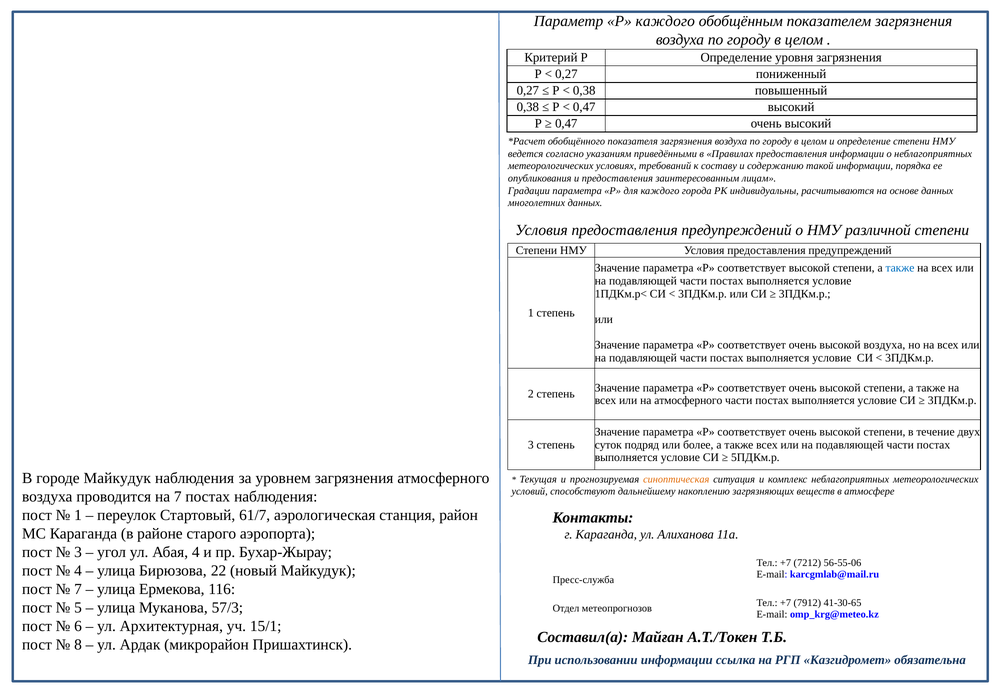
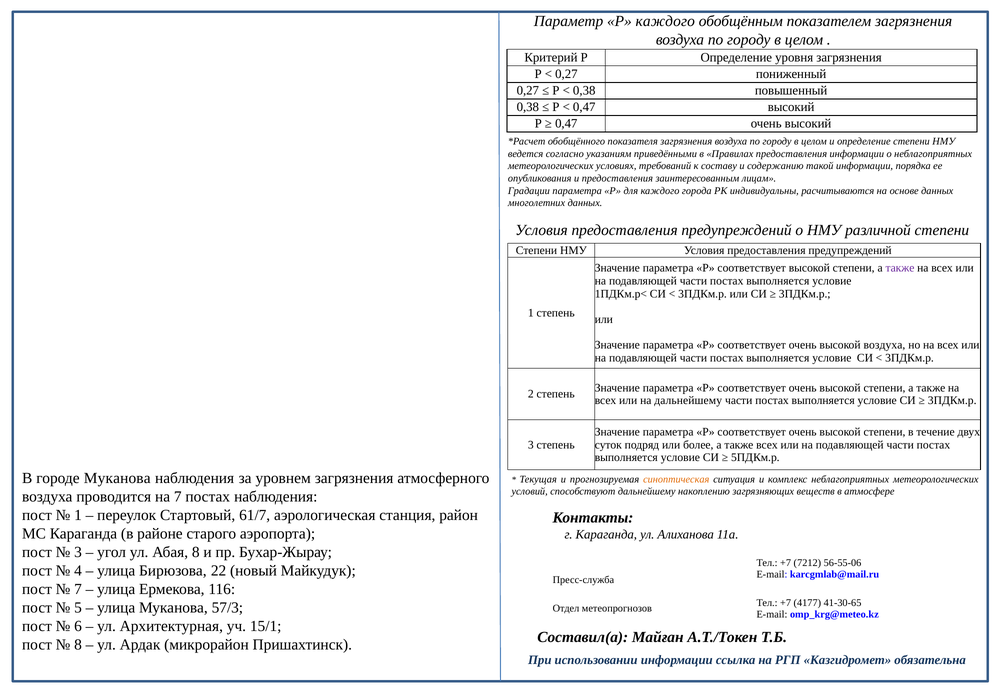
также colour: blue -> purple (900, 268)
на атмосферного: атмосферного -> дальнейшему (688, 401)
городе Майкудук: Майкудук -> Муканова (117, 478)
Абая 4: 4 -> 8 (196, 552)
7912: 7912 -> 4177 (807, 603)
